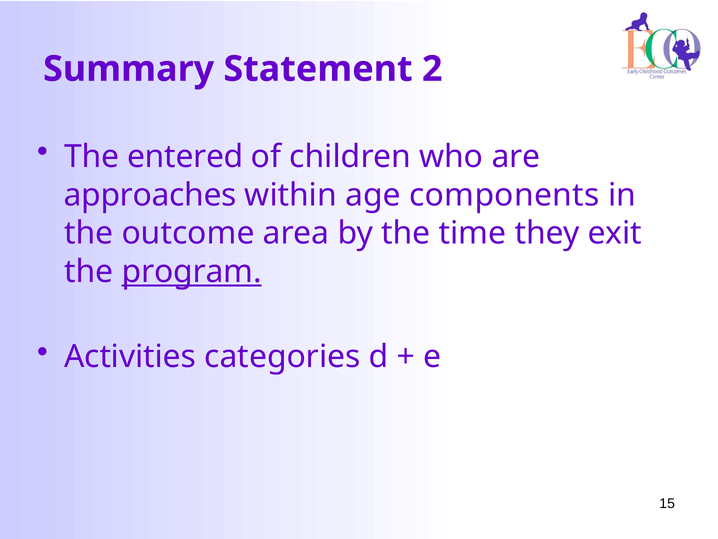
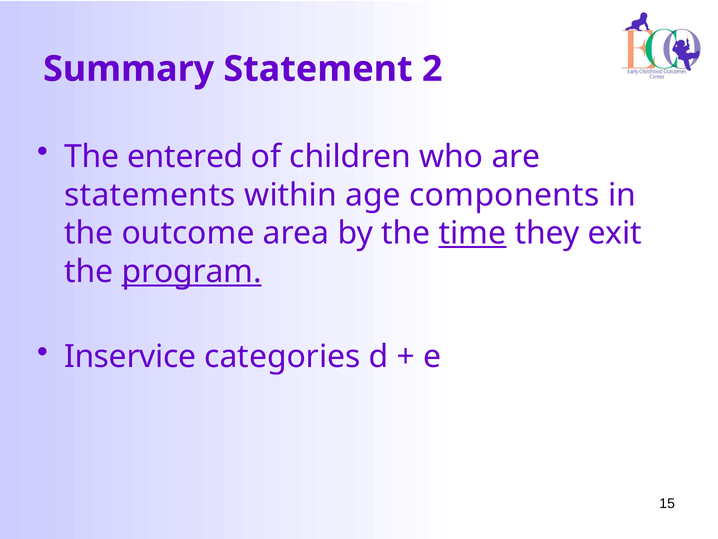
approaches: approaches -> statements (150, 195)
time underline: none -> present (472, 233)
Activities: Activities -> Inservice (130, 357)
